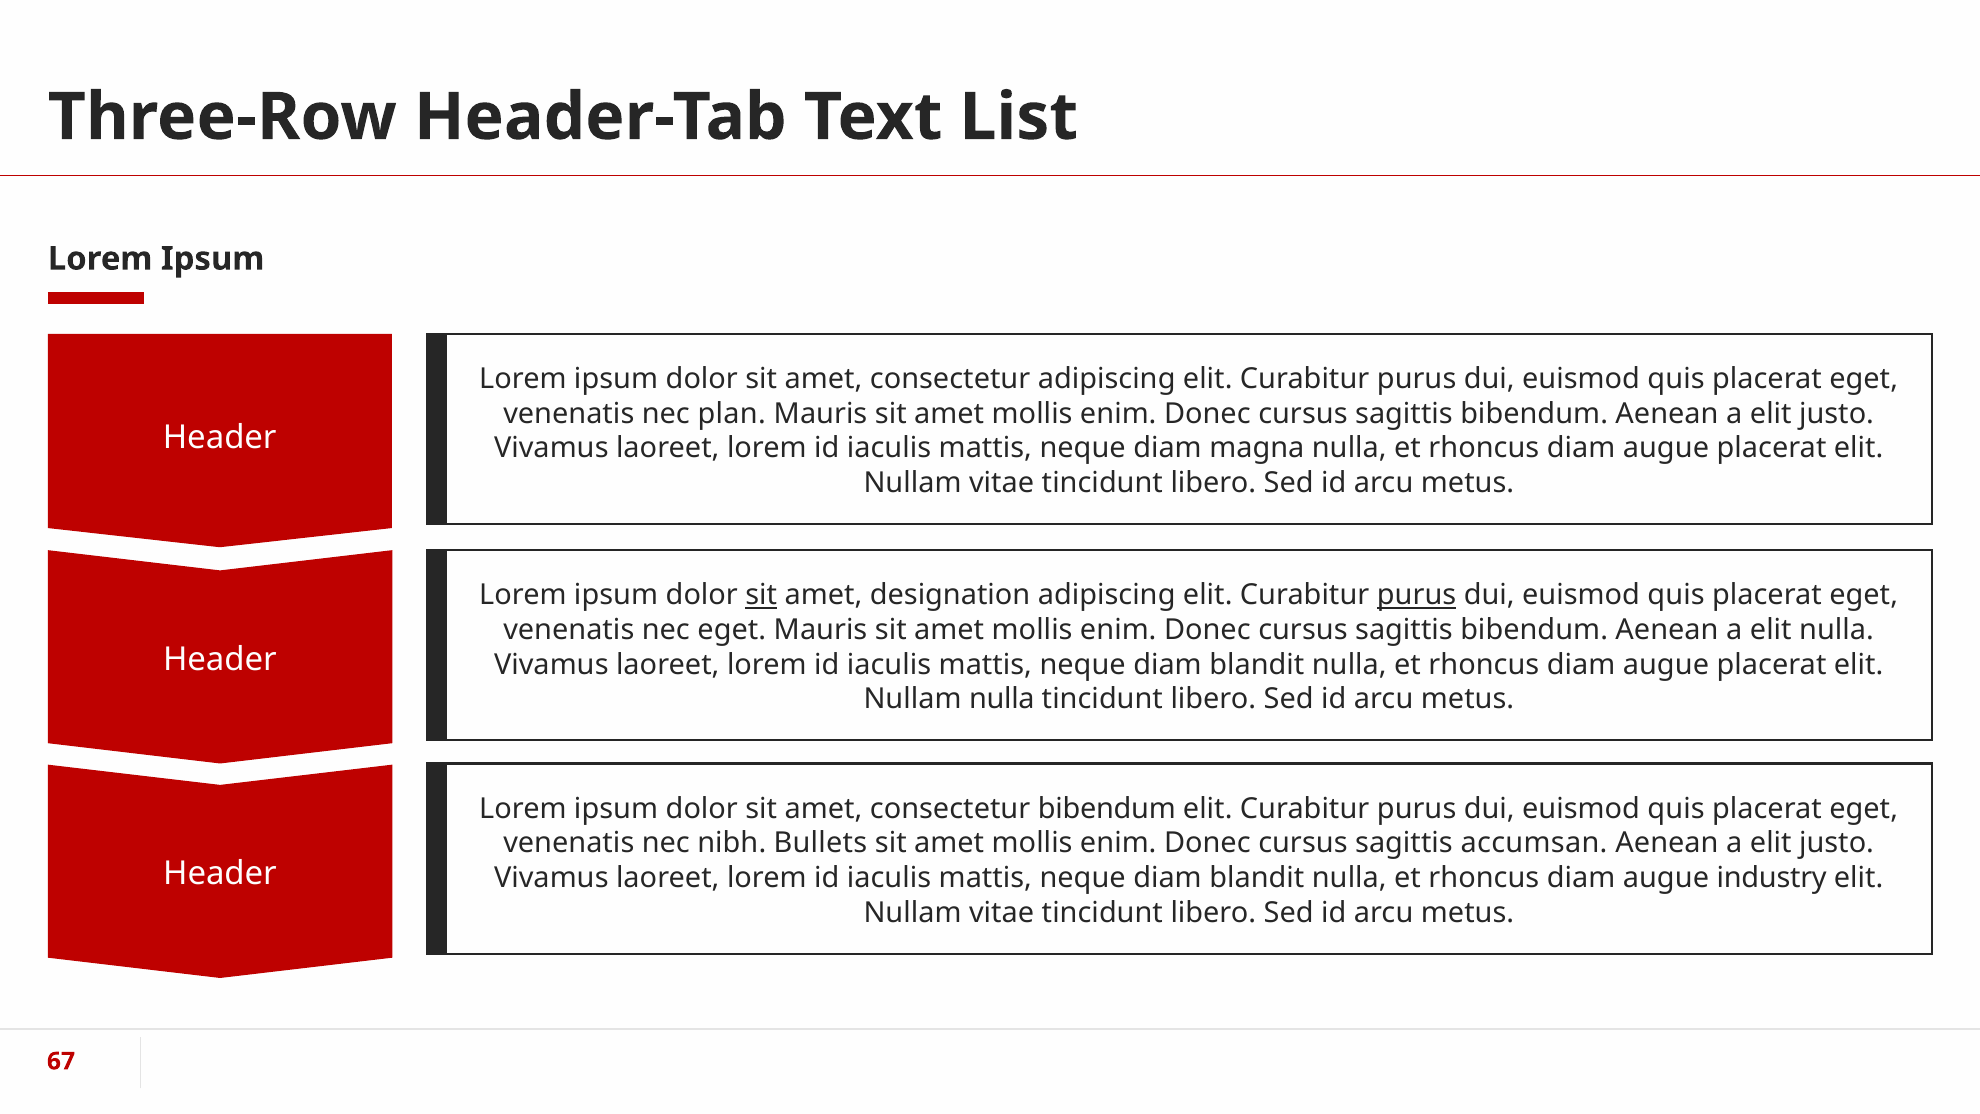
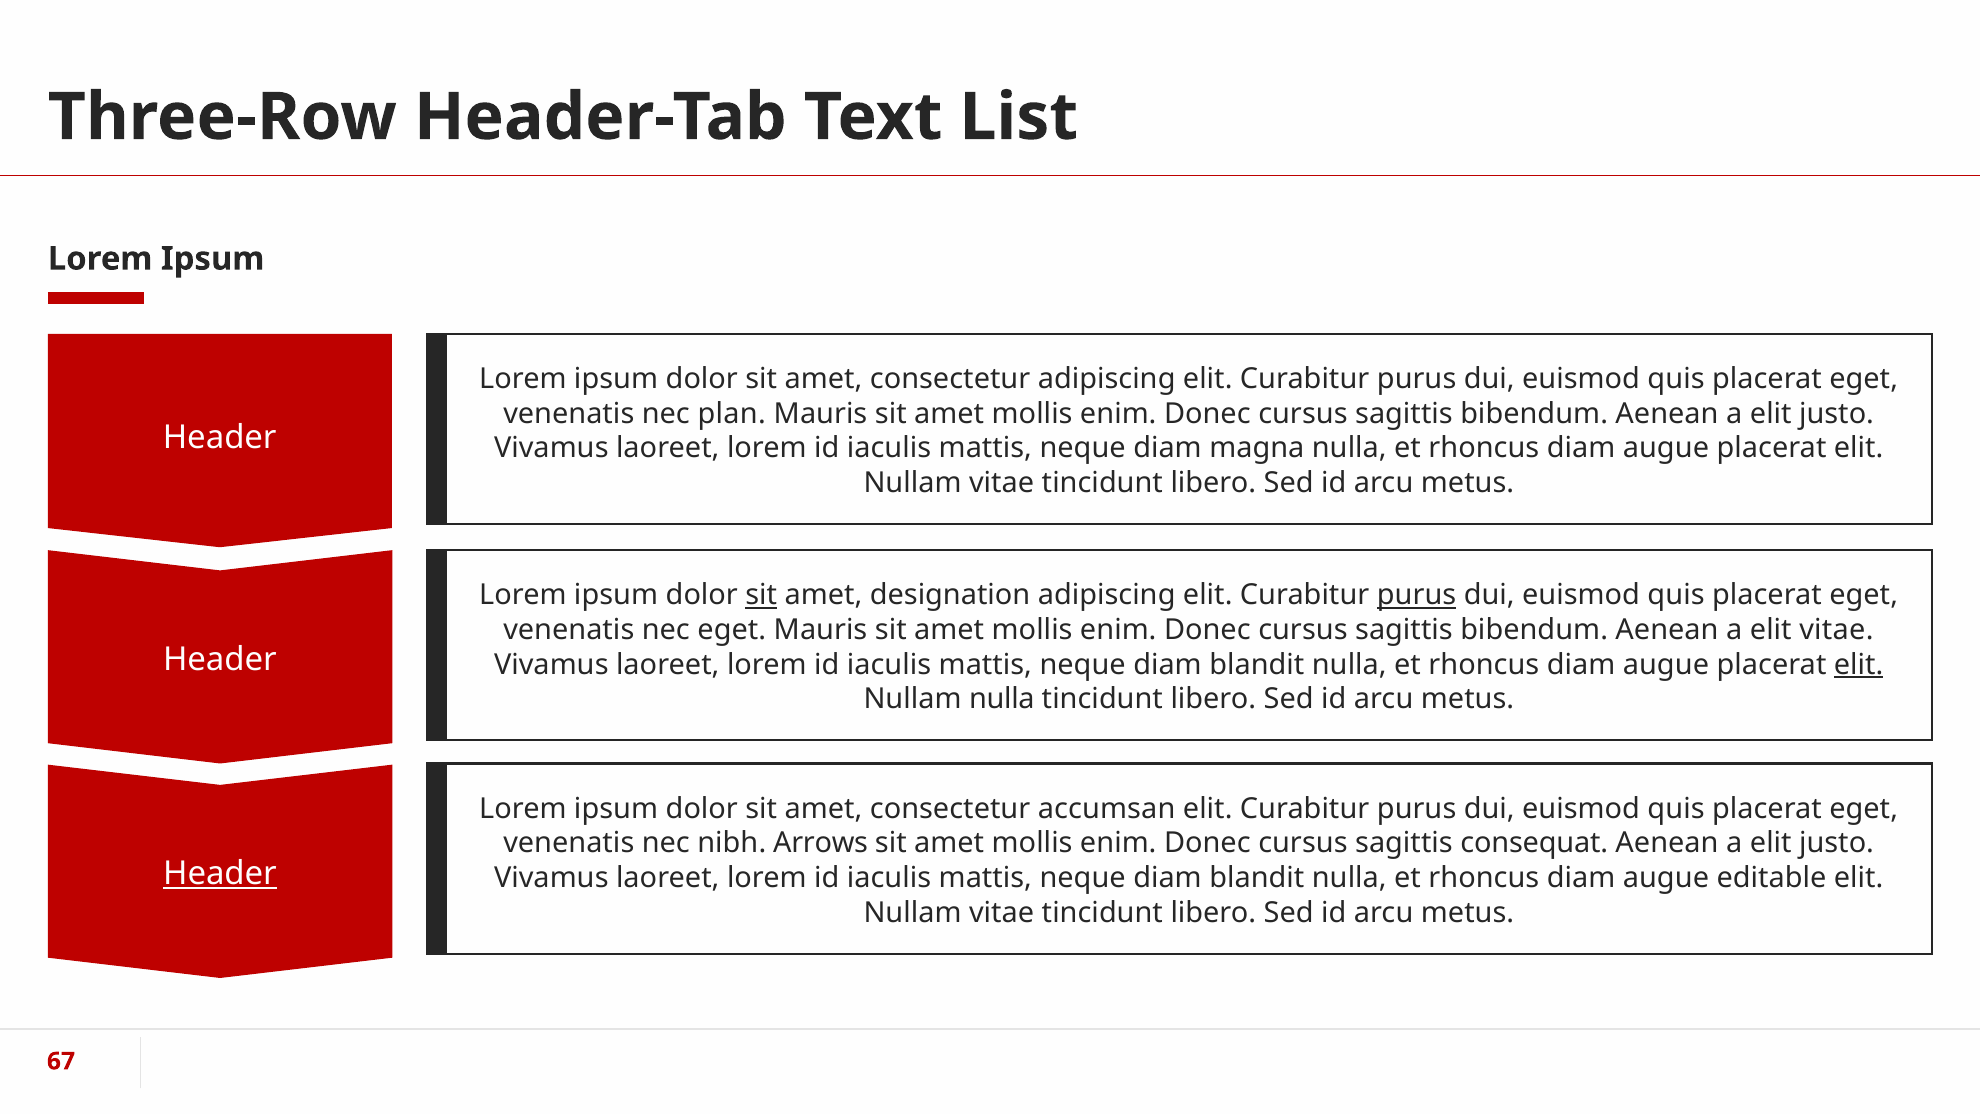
elit nulla: nulla -> vitae (1836, 630)
elit underline: none -> present (1859, 665)
consectetur bibendum: bibendum -> accumsan (1107, 808)
Bullets: Bullets -> Arrows (821, 843)
accumsan: accumsan -> consequat (1534, 843)
Header underline: none -> present (220, 873)
industry: industry -> editable (1771, 878)
